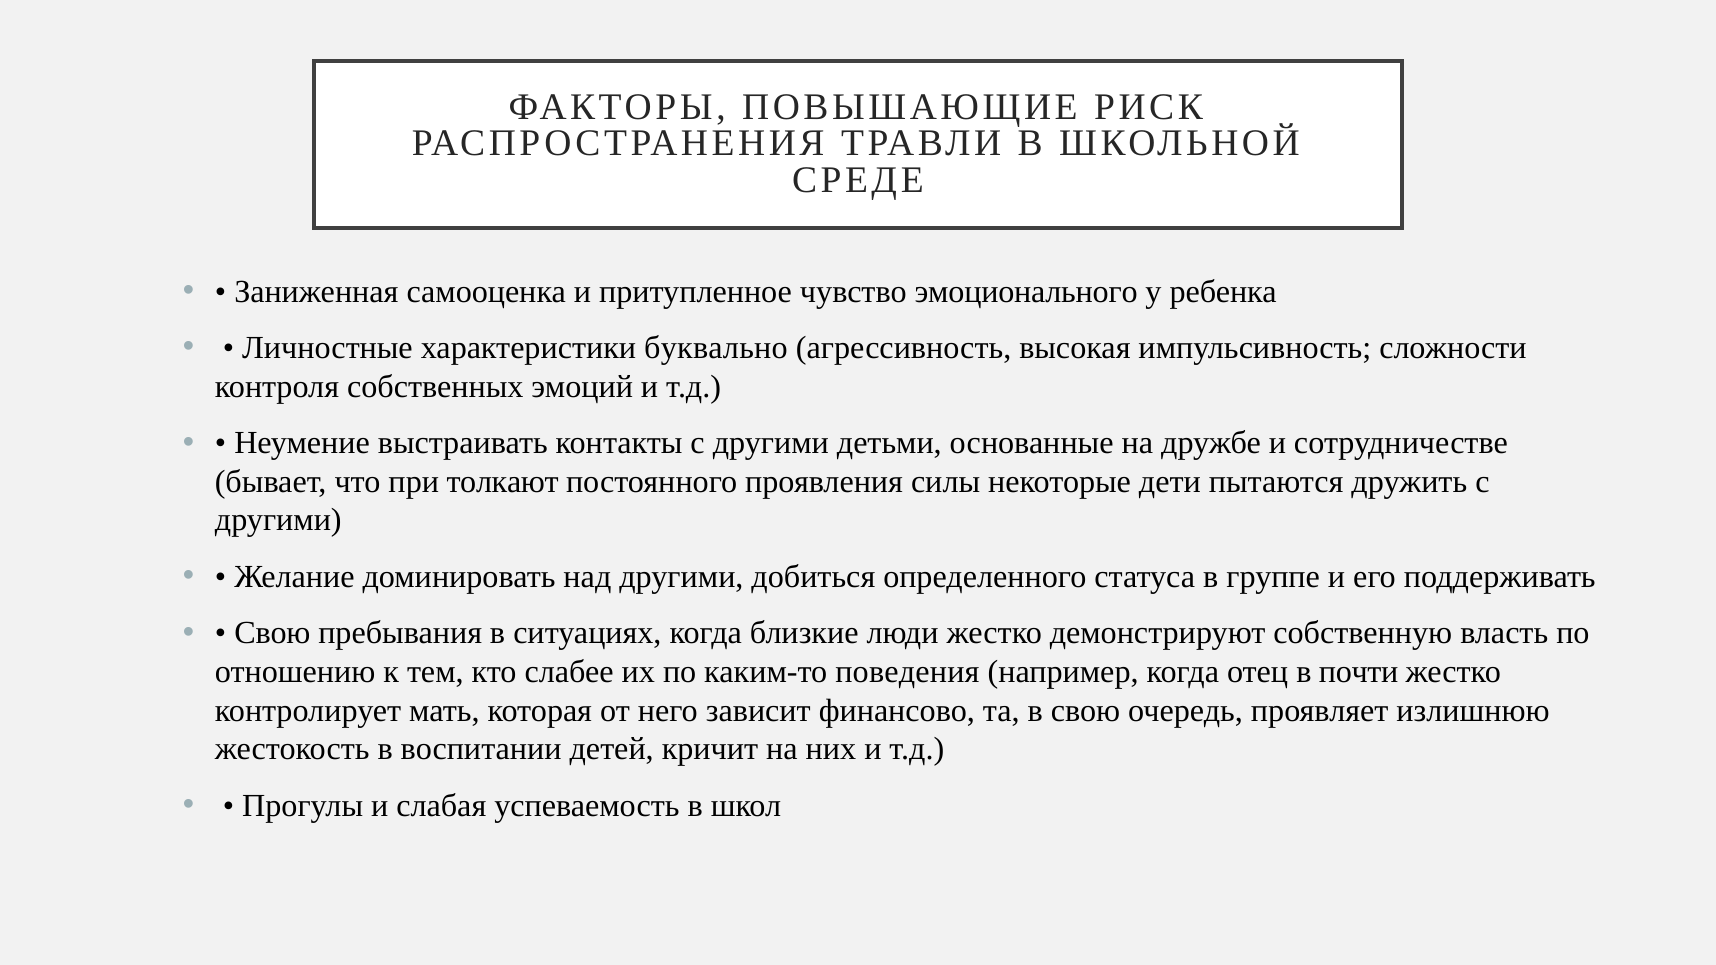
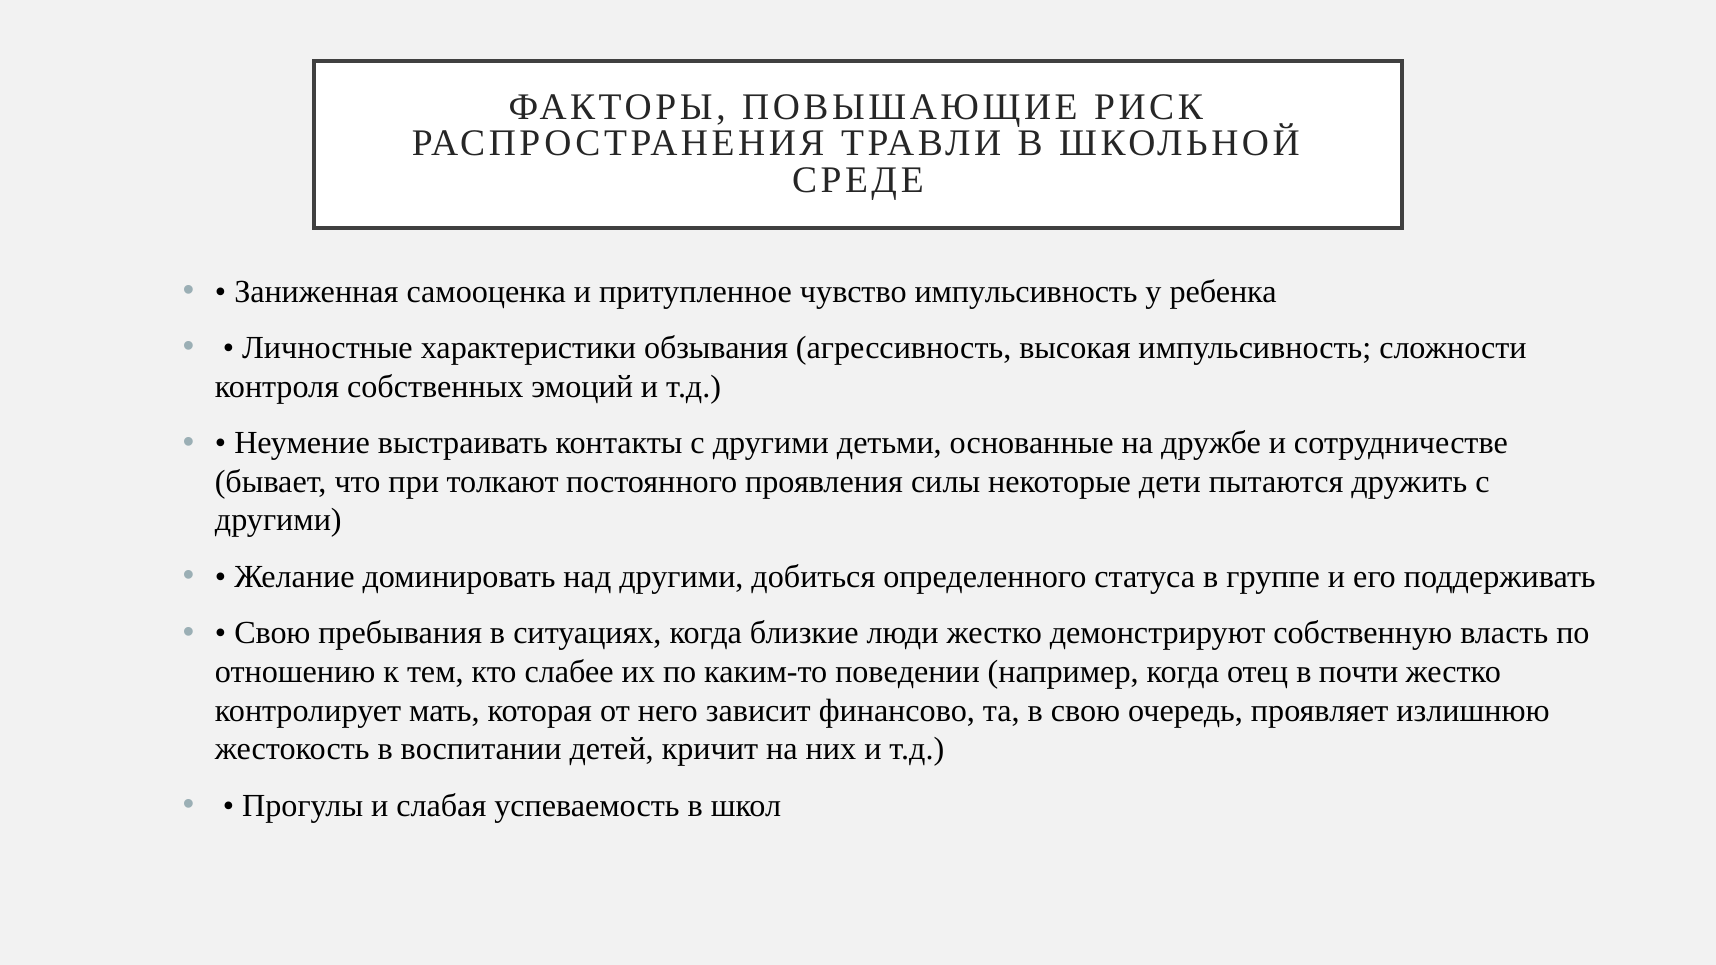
чувство эмоционального: эмоционального -> импульсивность (1026, 292)
буквально: буквально -> обзывания (716, 348)
поведения: поведения -> поведении (908, 672)
